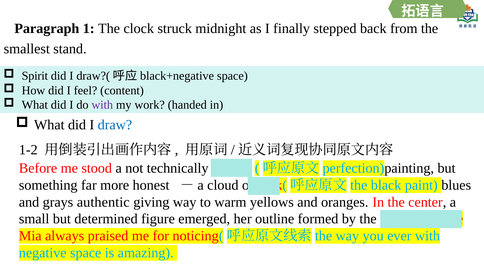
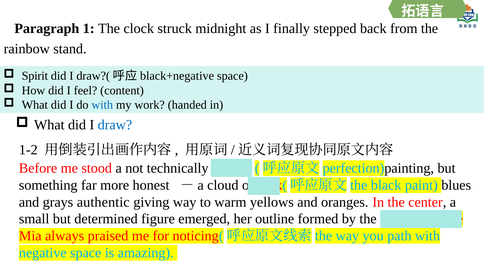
smallest: smallest -> rainbow (27, 49)
with colour: purple -> blue (102, 105)
ever: ever -> path (399, 236)
